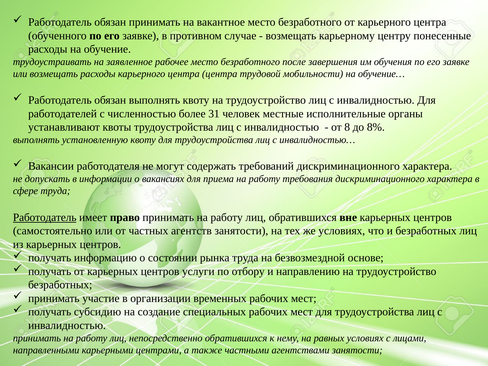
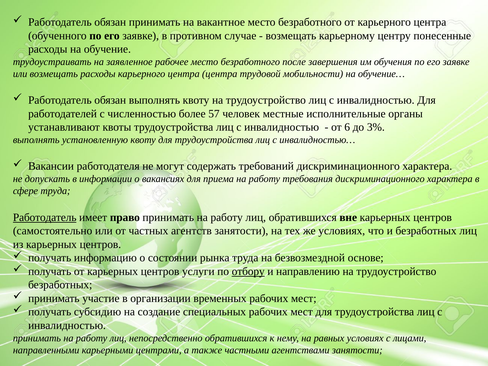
31: 31 -> 57 (214, 114)
8: 8 -> 6 (347, 127)
8%: 8% -> 3% (376, 127)
отбору underline: none -> present (248, 271)
